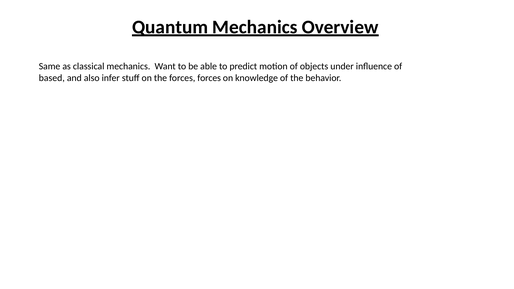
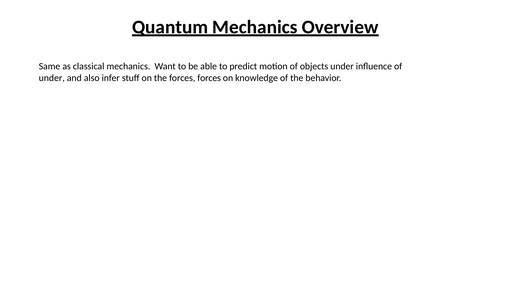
based: based -> under (52, 78)
